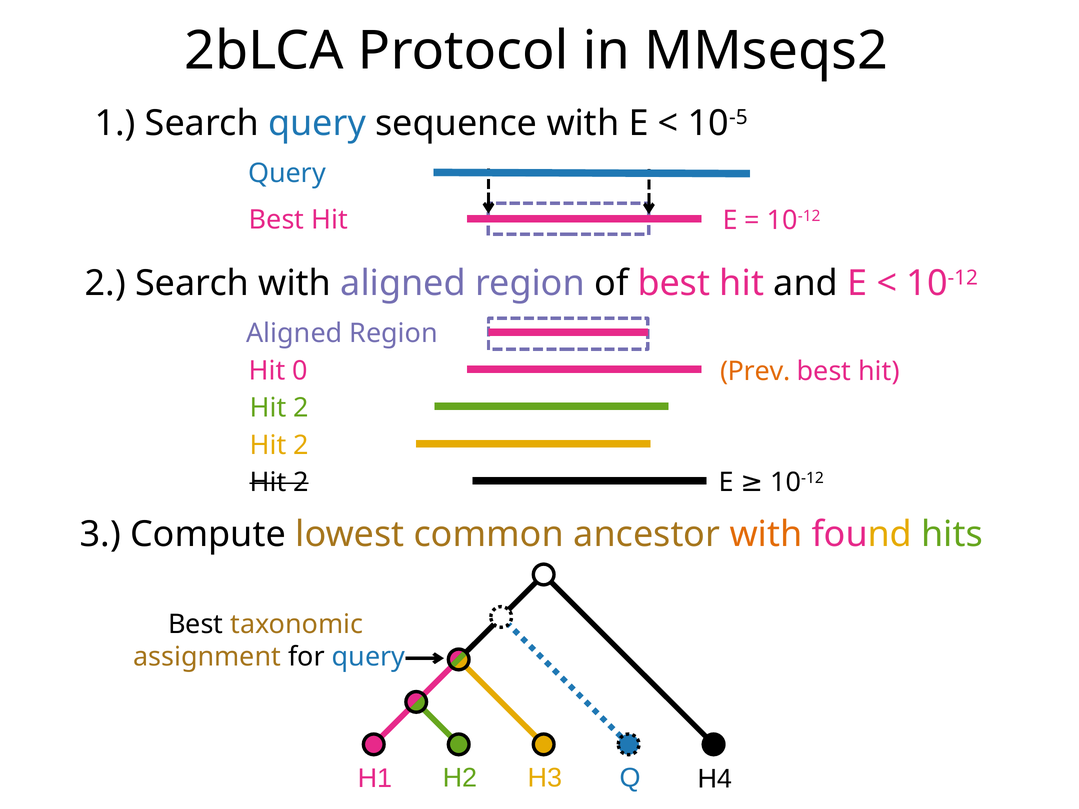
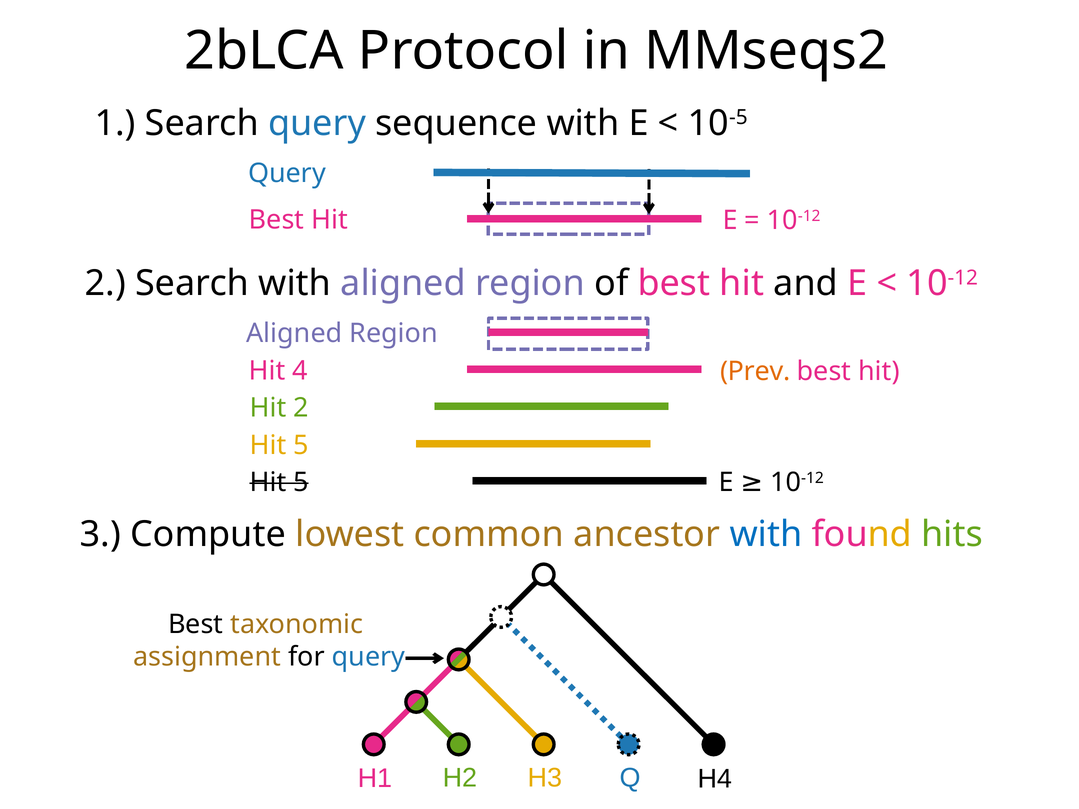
0: 0 -> 4 (300, 371)
2: 2 -> 5 (301, 445)
2: 2 -> 5 (301, 482)
with colour: orange -> blue (766, 535)
